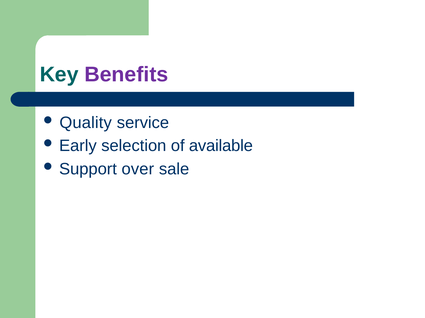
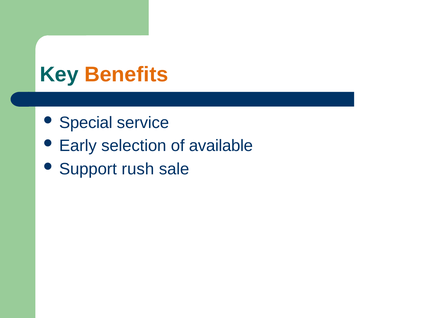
Benefits colour: purple -> orange (126, 75)
Quality: Quality -> Special (86, 123)
over: over -> rush (138, 169)
